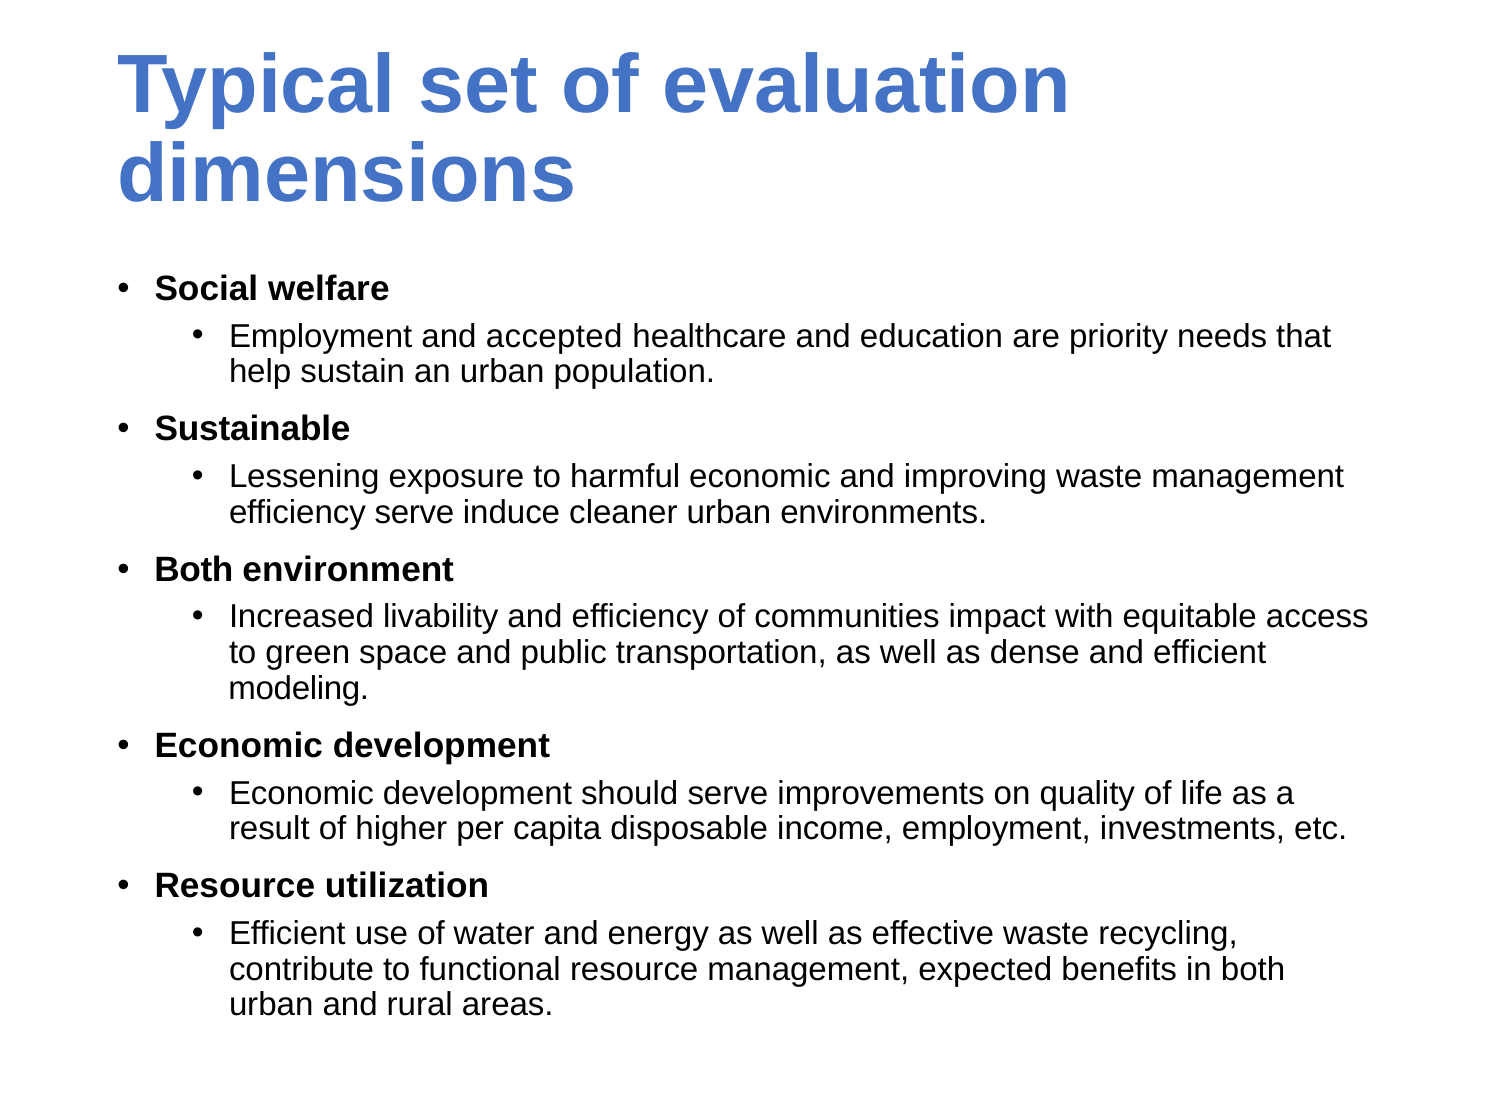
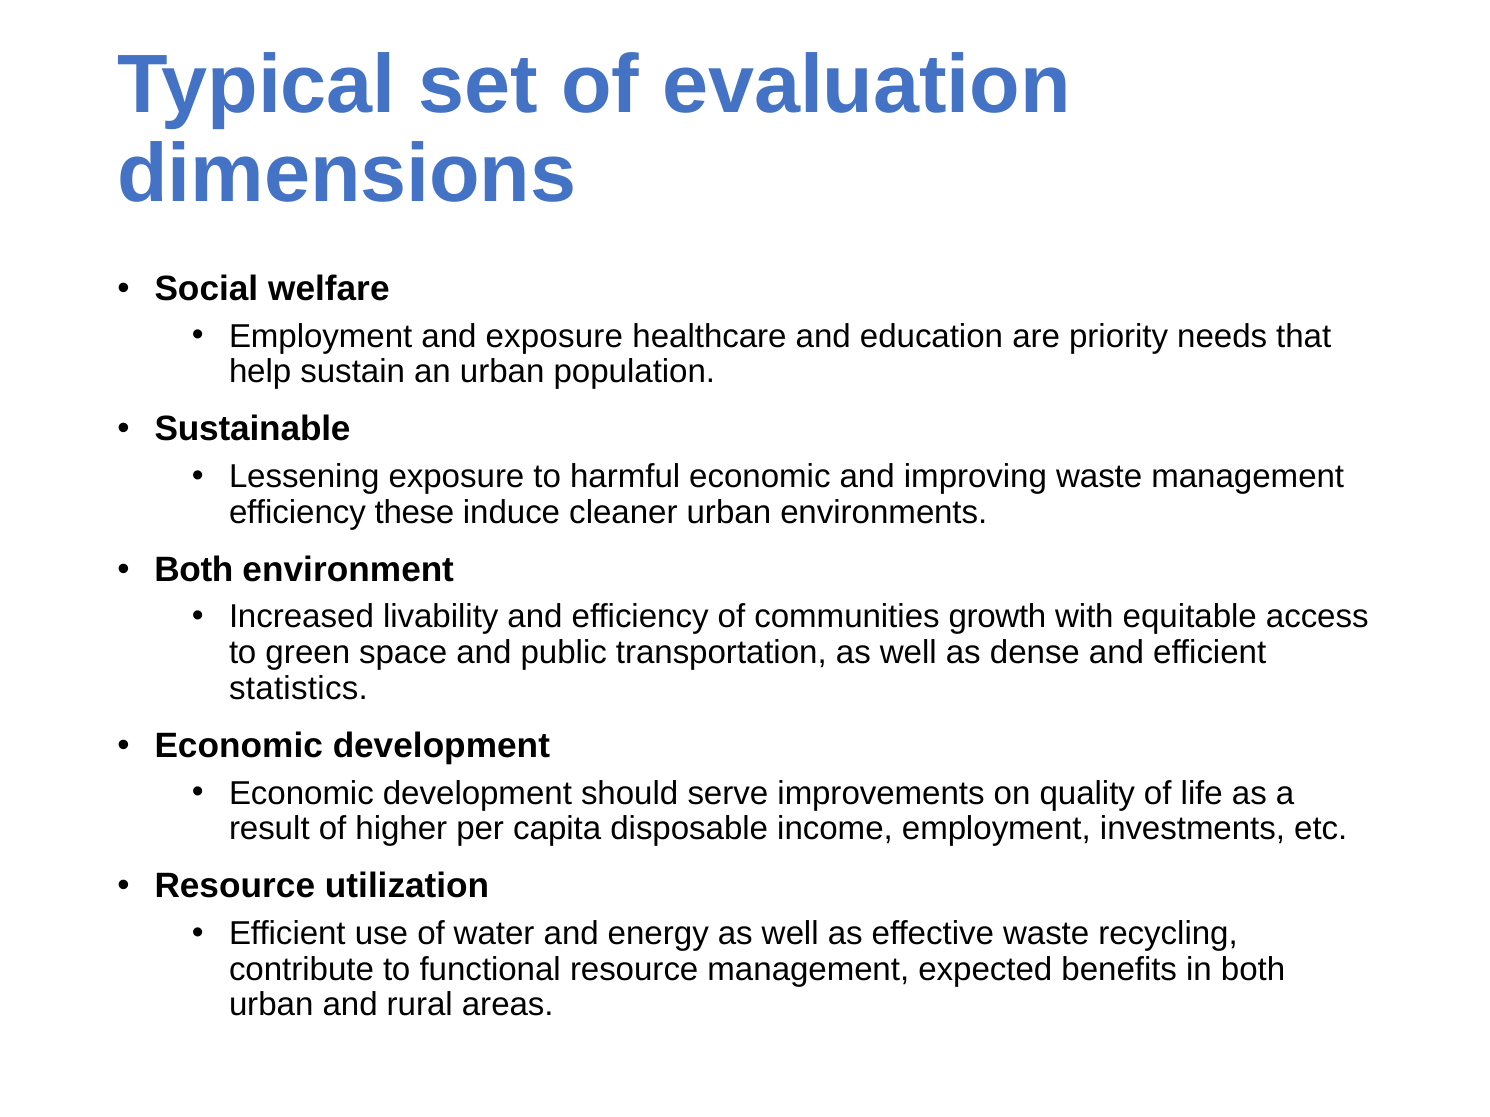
and accepted: accepted -> exposure (554, 336)
efficiency serve: serve -> these (414, 512)
impact: impact -> growth (997, 617)
modeling: modeling -> statistics (298, 689)
